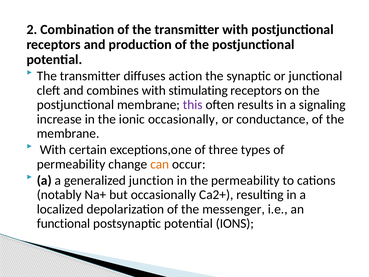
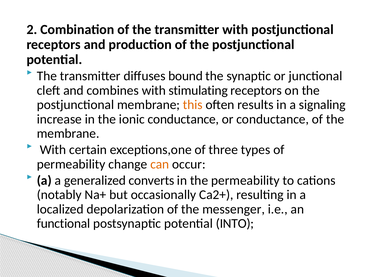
action: action -> bound (186, 76)
this colour: purple -> orange (193, 105)
ionic occasionally: occasionally -> conductance (183, 119)
junction: junction -> converts (152, 180)
IONS: IONS -> INTO (235, 223)
